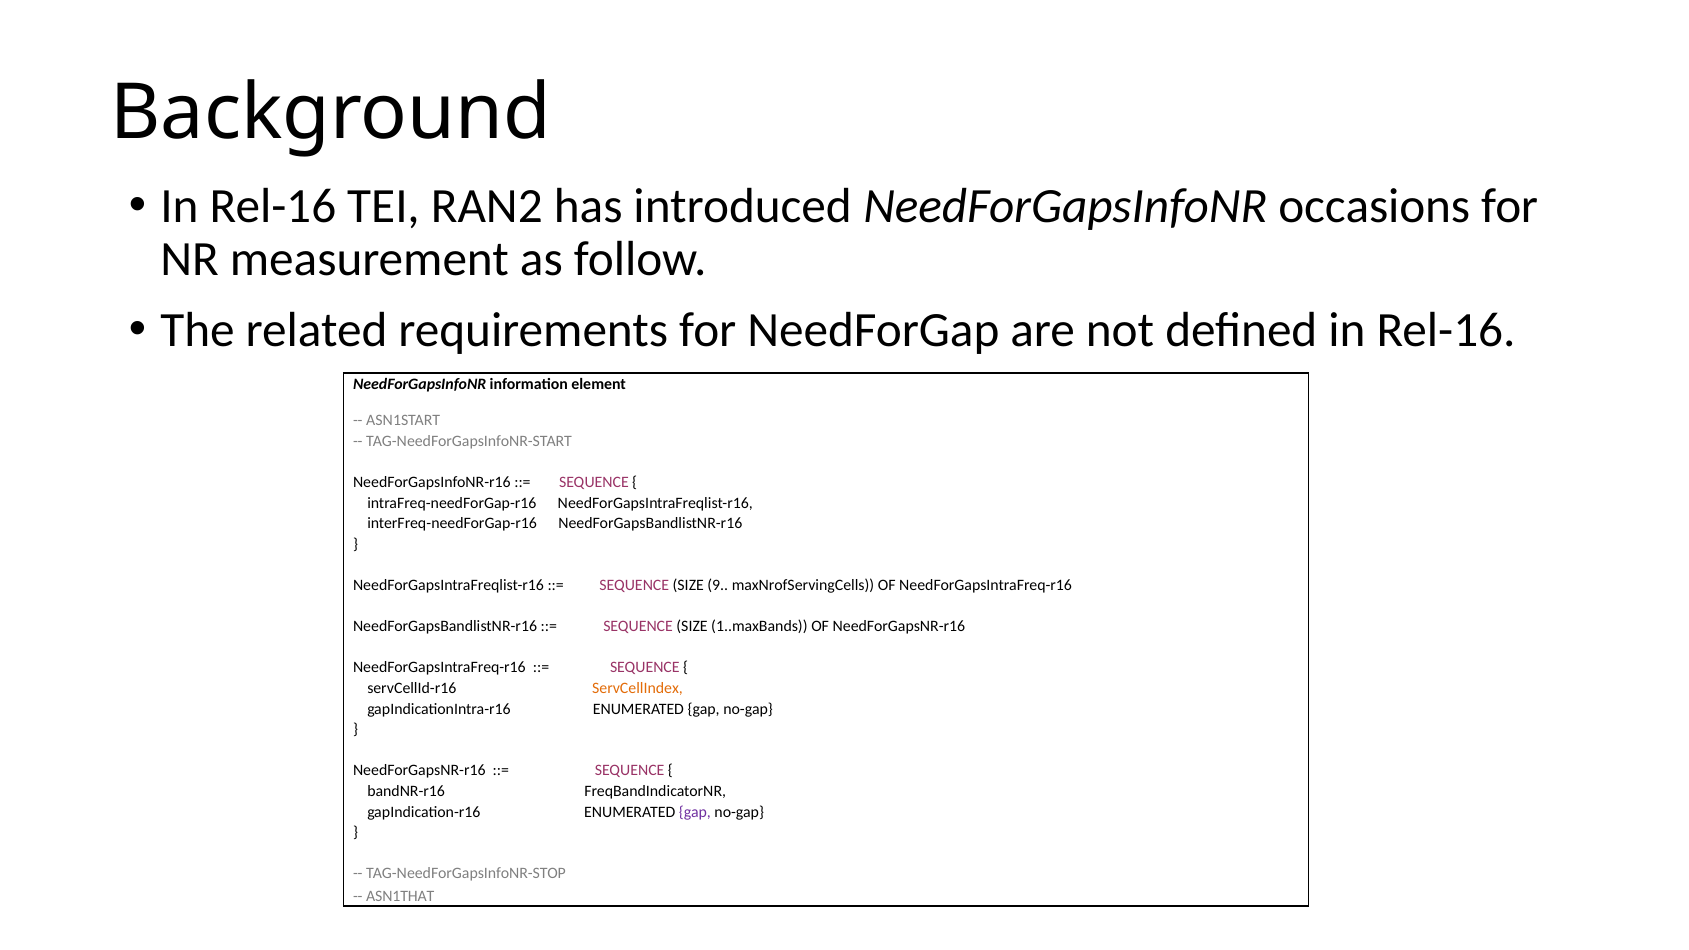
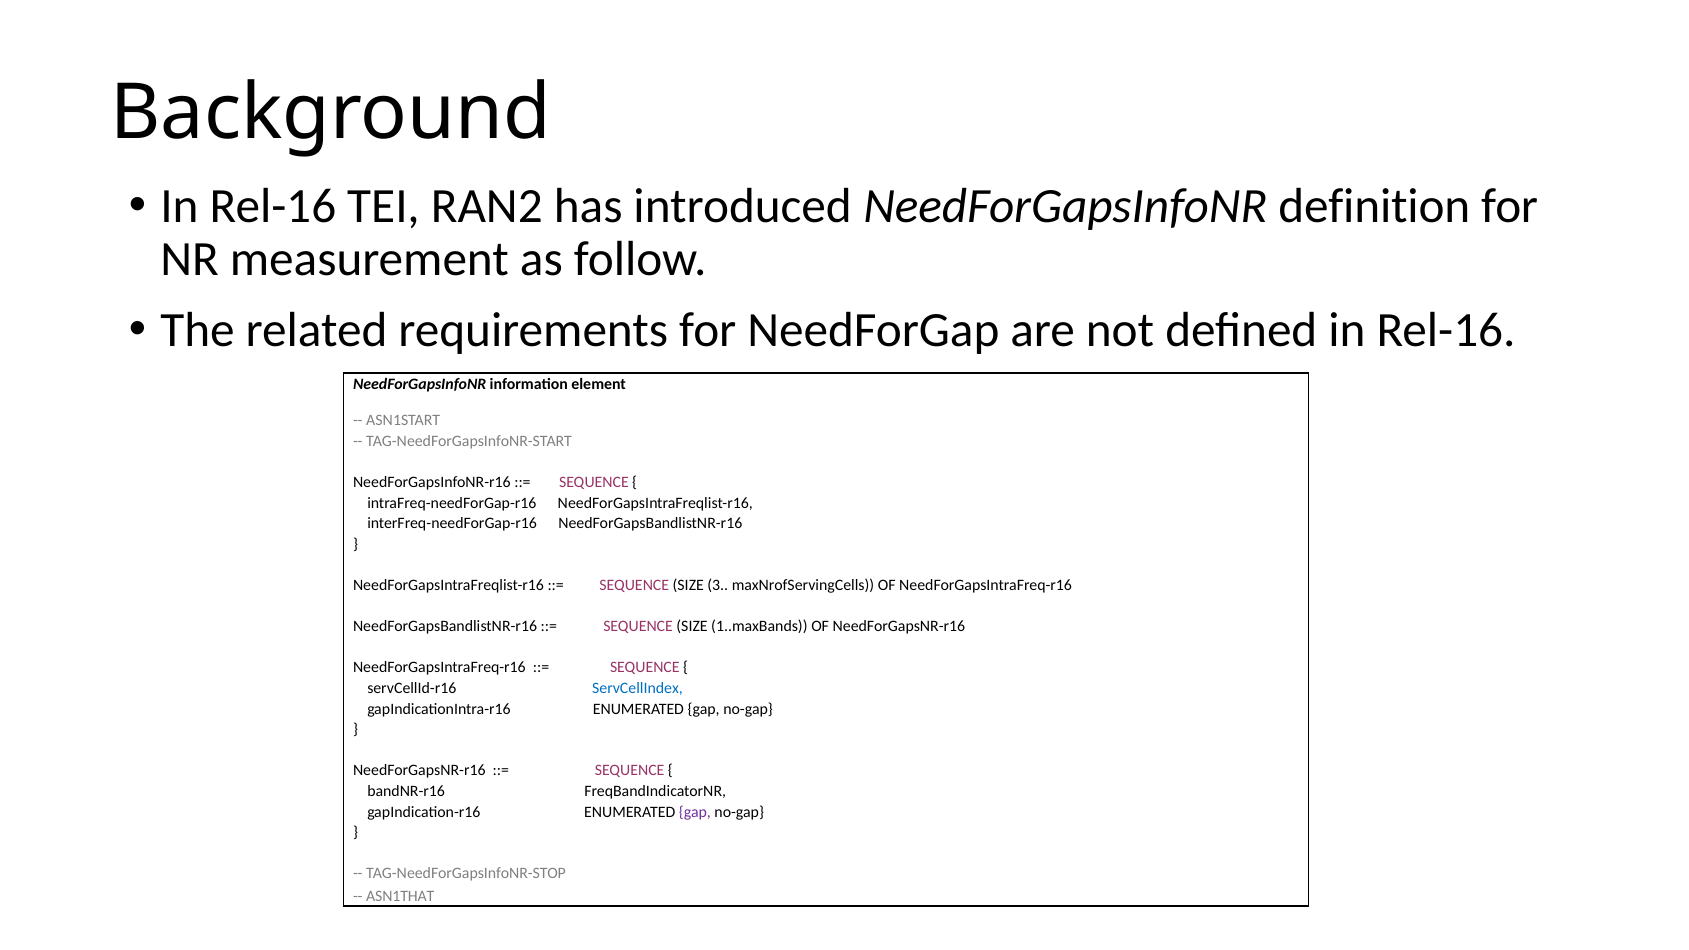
occasions: occasions -> definition (1374, 206)
9: 9 -> 3 (718, 585)
ServCellIndex colour: orange -> blue (637, 688)
